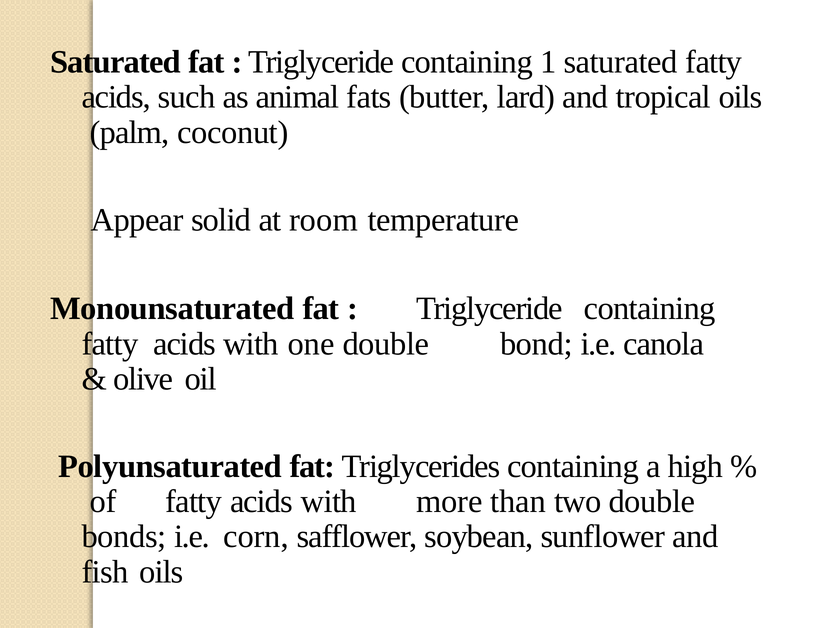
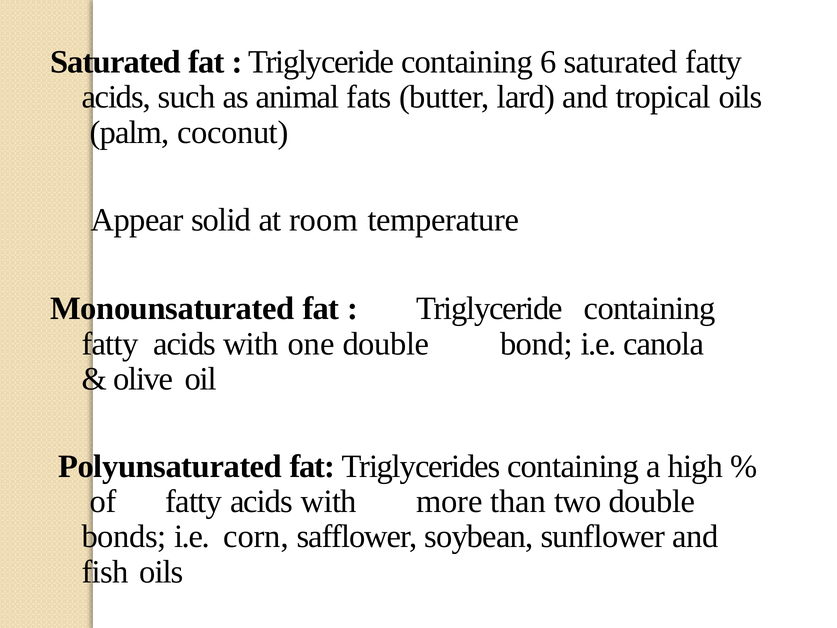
1: 1 -> 6 (549, 62)
